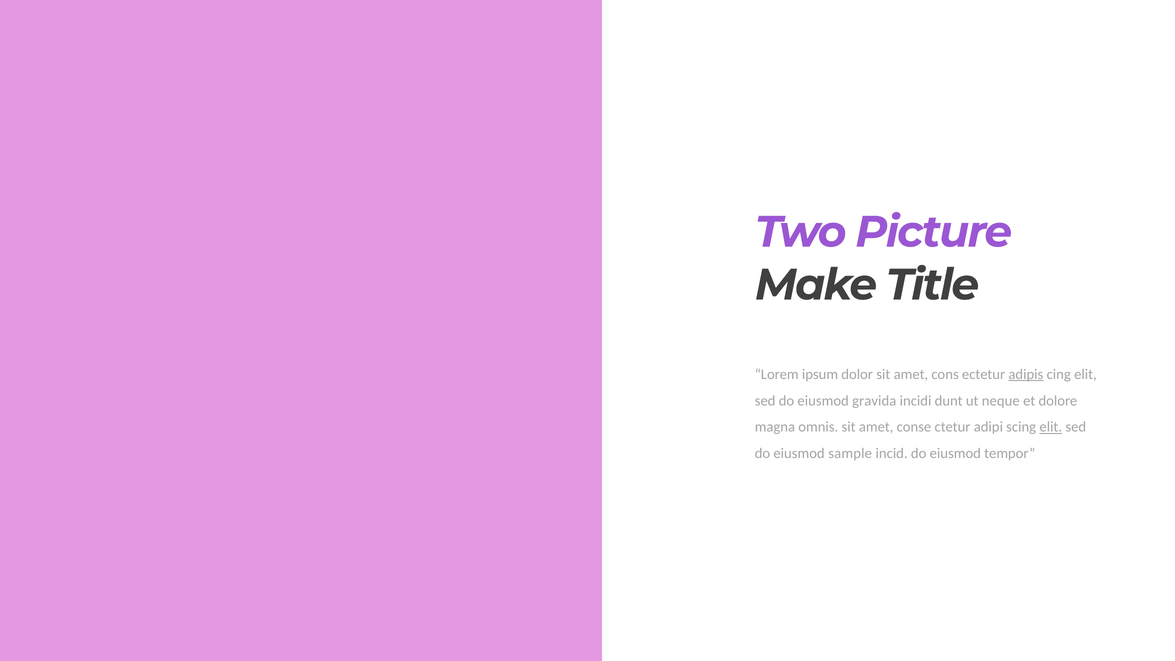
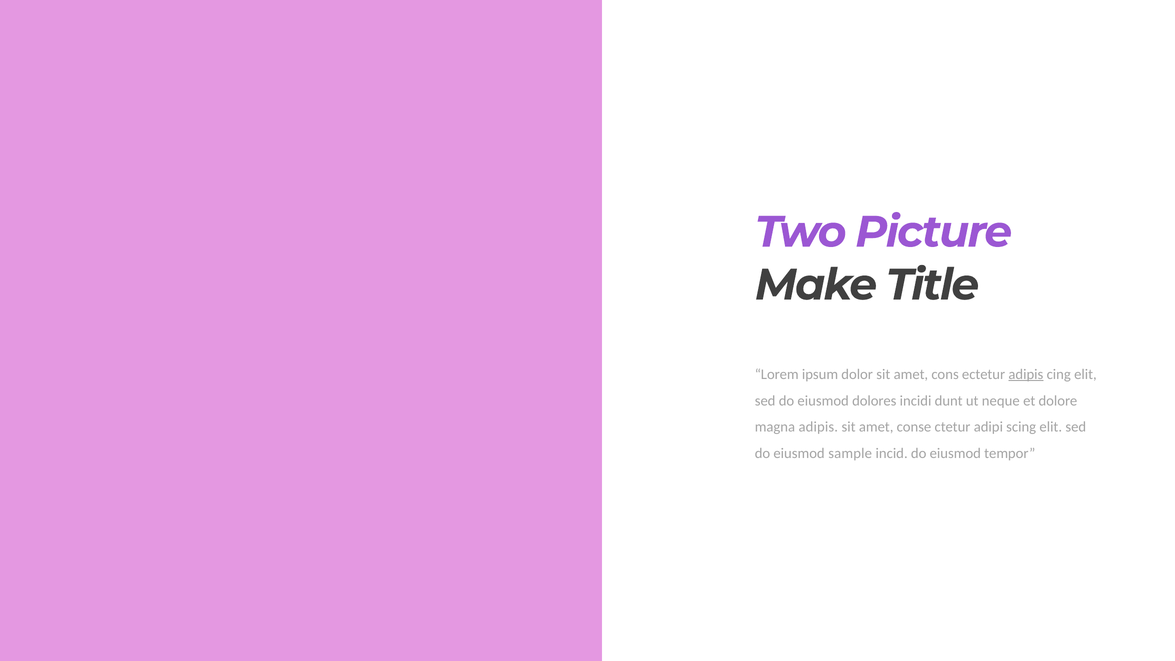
gravida: gravida -> dolores (874, 401)
magna omnis: omnis -> adipis (818, 427)
elit underline: present -> none (1051, 427)
